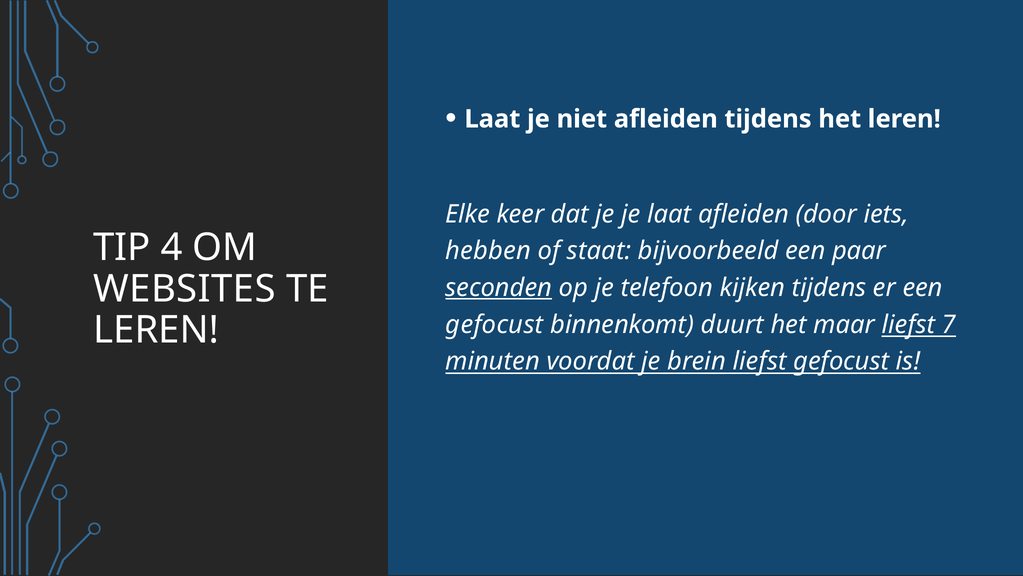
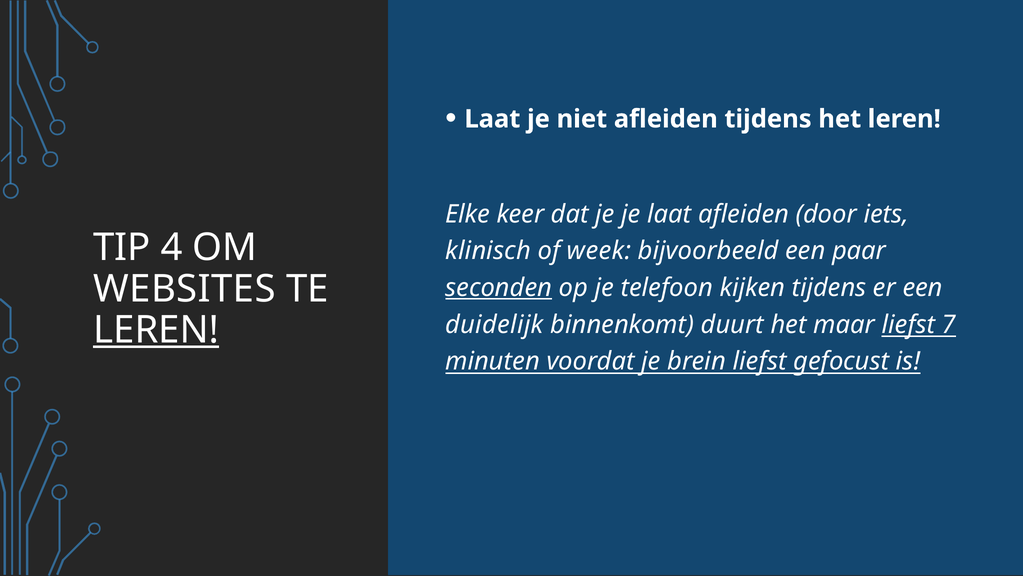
hebben: hebben -> klinisch (488, 251)
staat: staat -> week (599, 251)
gefocust: gefocust -> duidelijk (494, 324)
LEREN underline: none -> present (156, 330)
